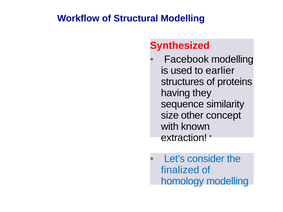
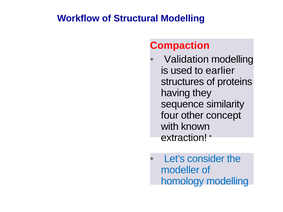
Synthesized: Synthesized -> Compaction (180, 46)
Facebook: Facebook -> Validation (186, 59)
size: size -> four (170, 115)
finalized: finalized -> modeller (180, 170)
